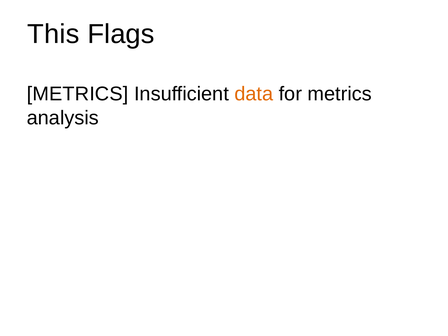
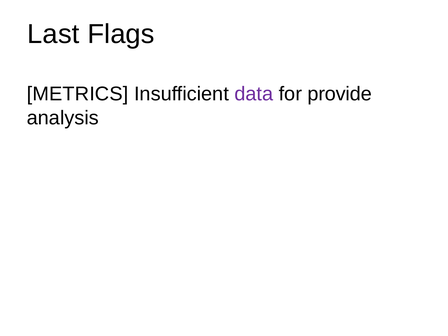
This: This -> Last (53, 34)
data colour: orange -> purple (254, 94)
for metrics: metrics -> provide (340, 94)
